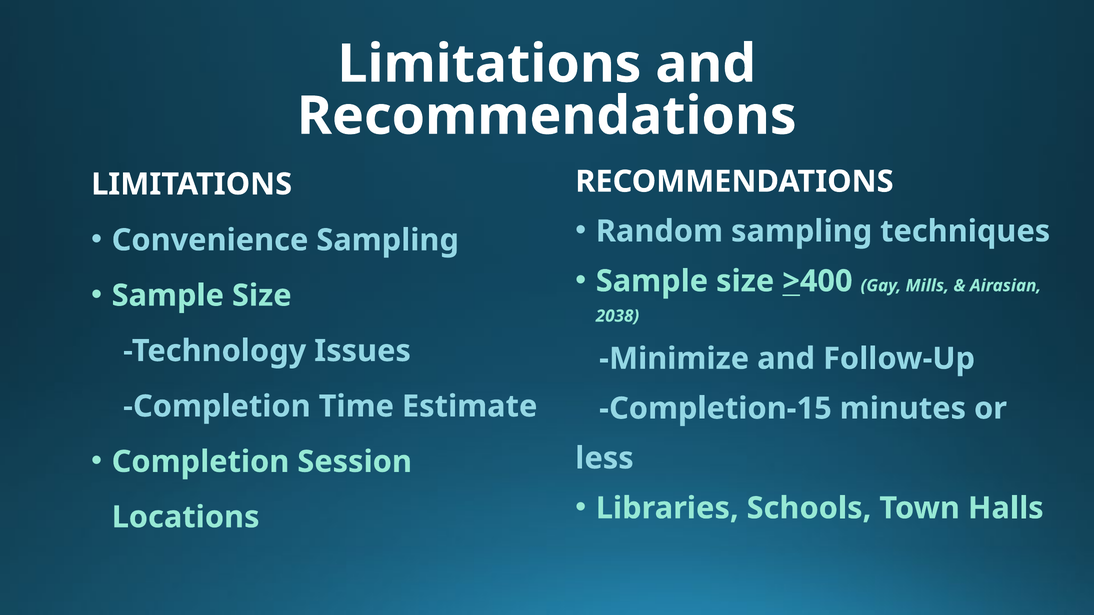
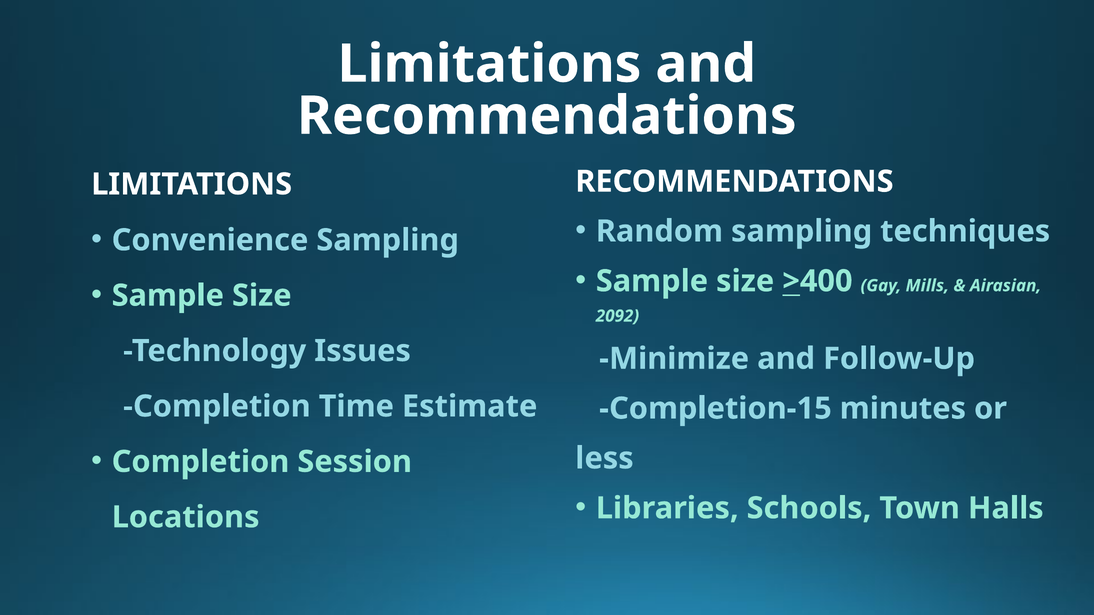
2038: 2038 -> 2092 (617, 316)
